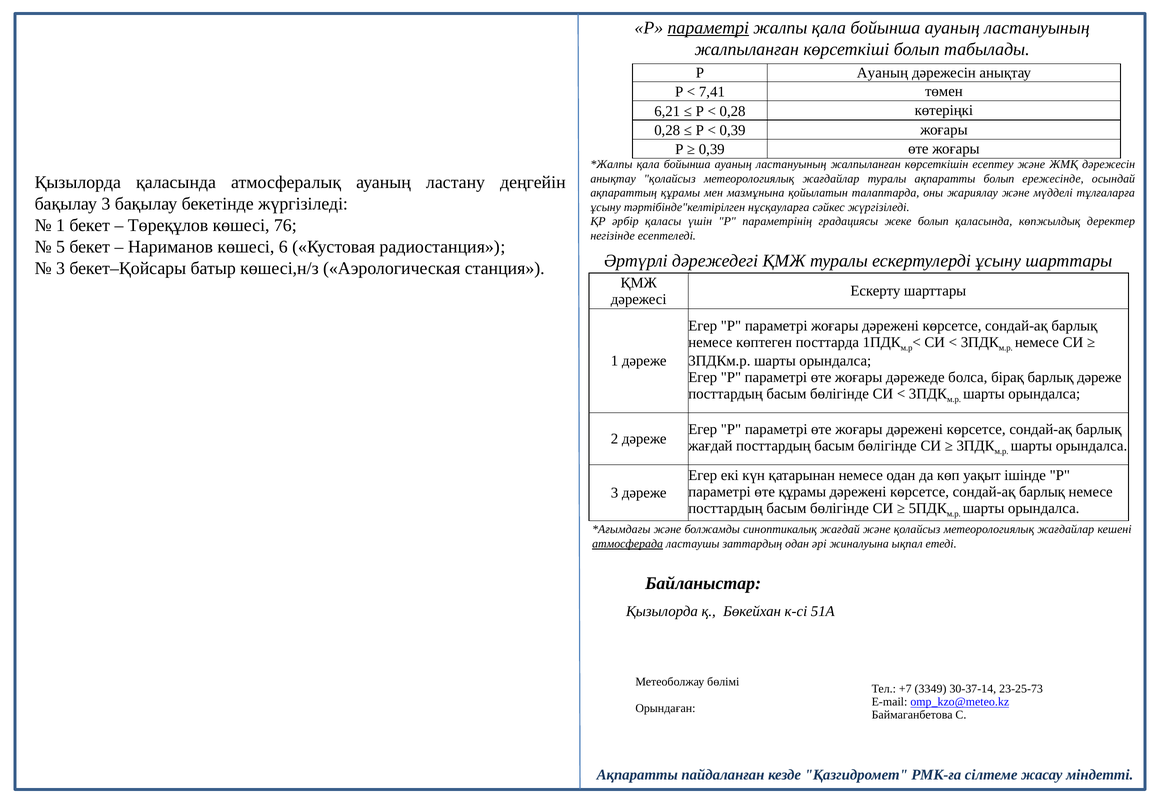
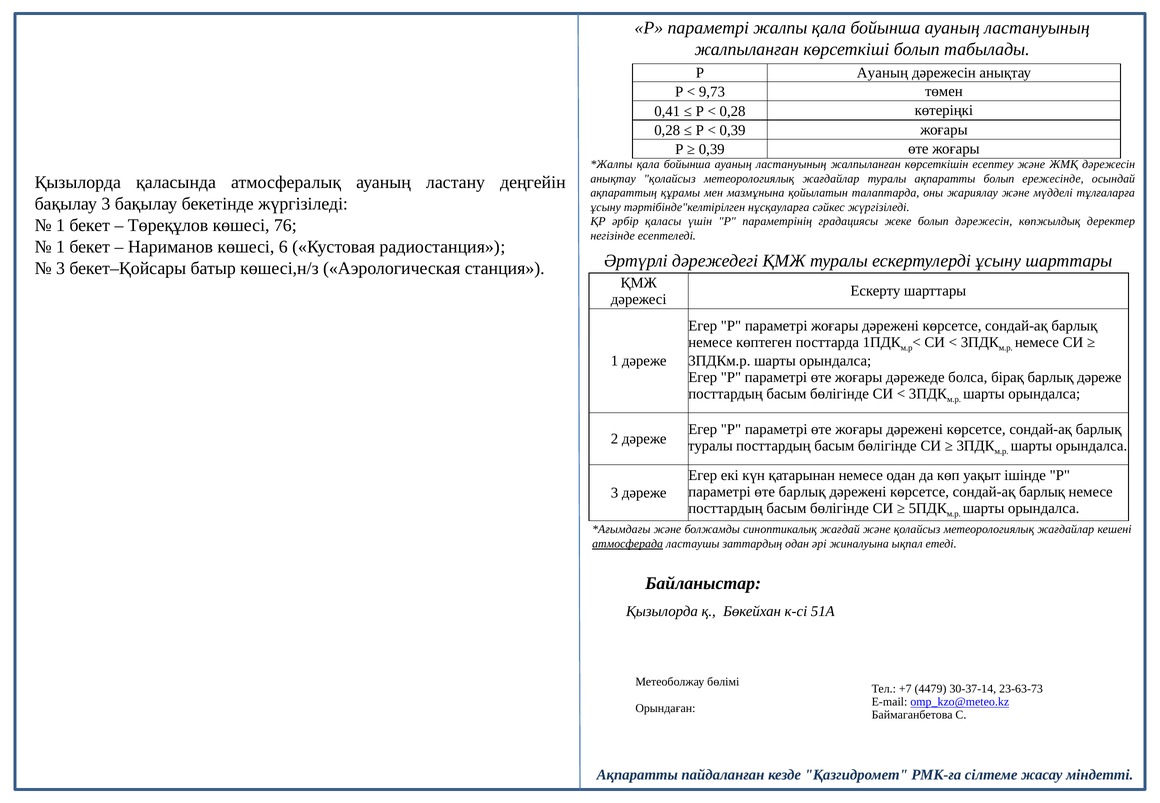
параметрі underline: present -> none (708, 28)
7,41: 7,41 -> 9,73 (712, 92)
6,21: 6,21 -> 0,41 (667, 111)
болып қаласында: қаласында -> дәрежесін (984, 221)
5: 5 -> 1 (61, 247)
жағдай: жағдай -> туралы (710, 446)
өте құрамы: құрамы -> барлық (802, 492)
3349: 3349 -> 4479 (931, 689)
23-25-73: 23-25-73 -> 23-63-73 (1021, 689)
